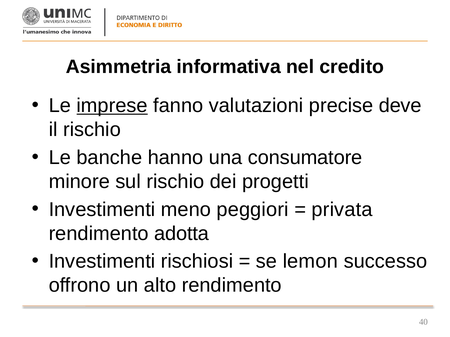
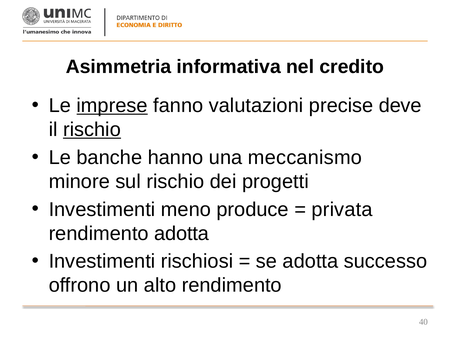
rischio underline: none -> present (92, 130)
consumatore: consumatore -> meccanismo (305, 158)
peggiori: peggiori -> produce (253, 210)
se lemon: lemon -> adotta (310, 262)
